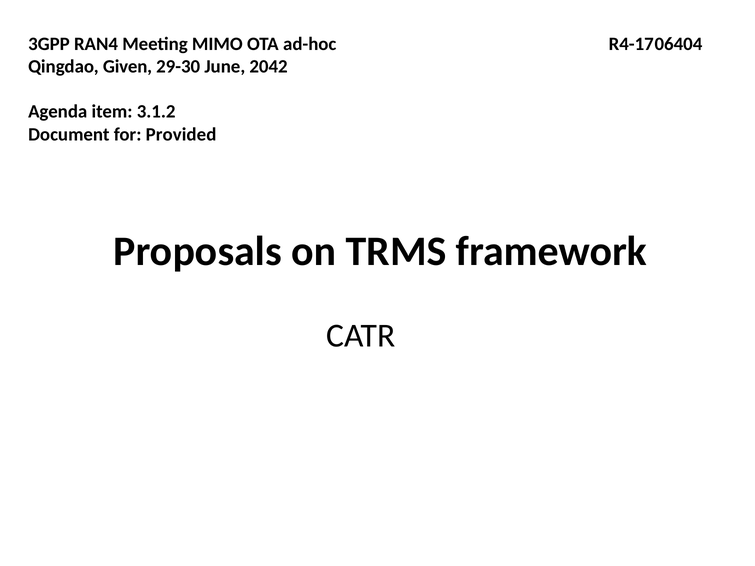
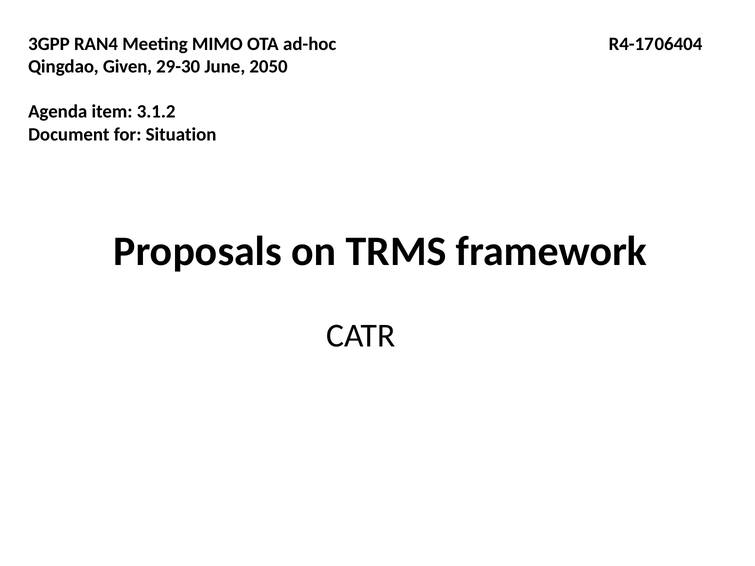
2042: 2042 -> 2050 (269, 67)
Provided: Provided -> Situation (181, 134)
